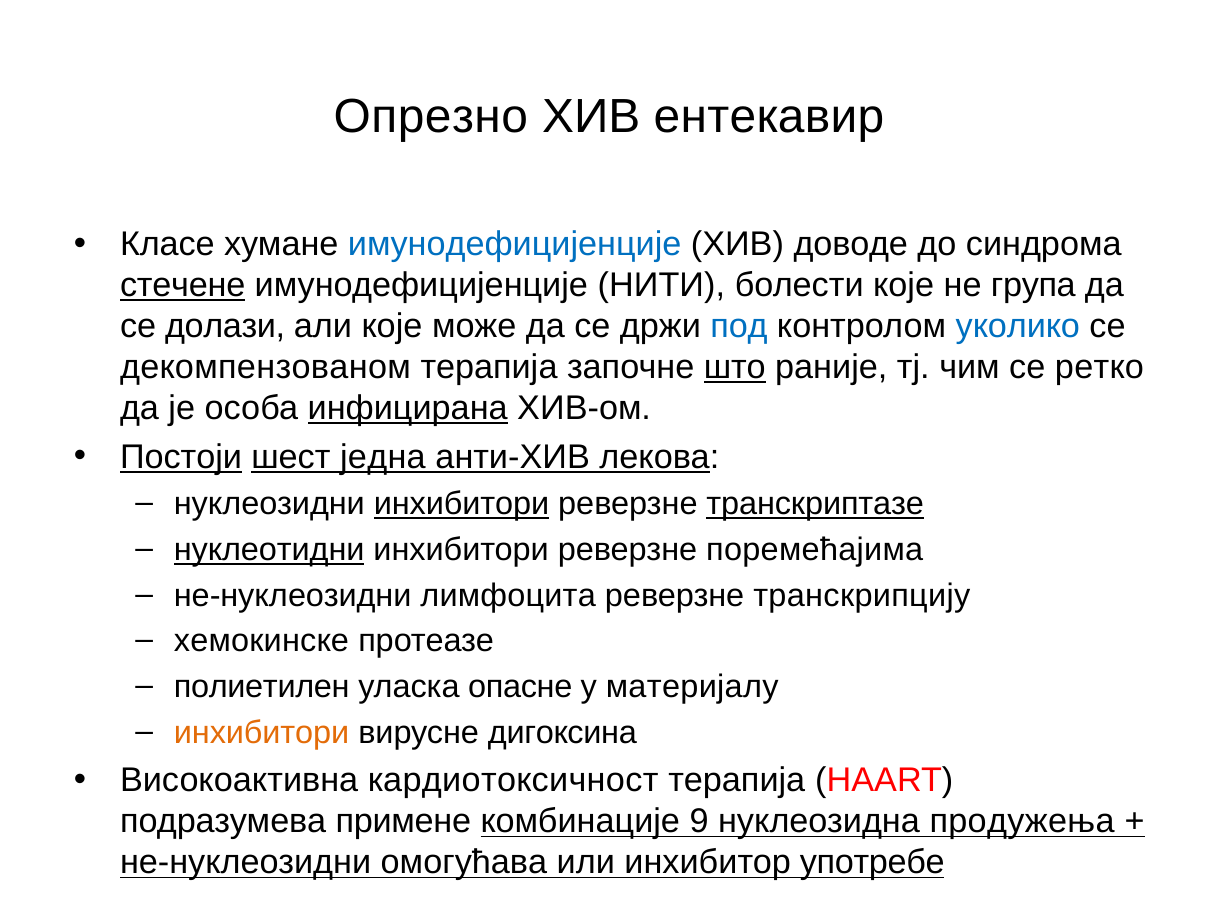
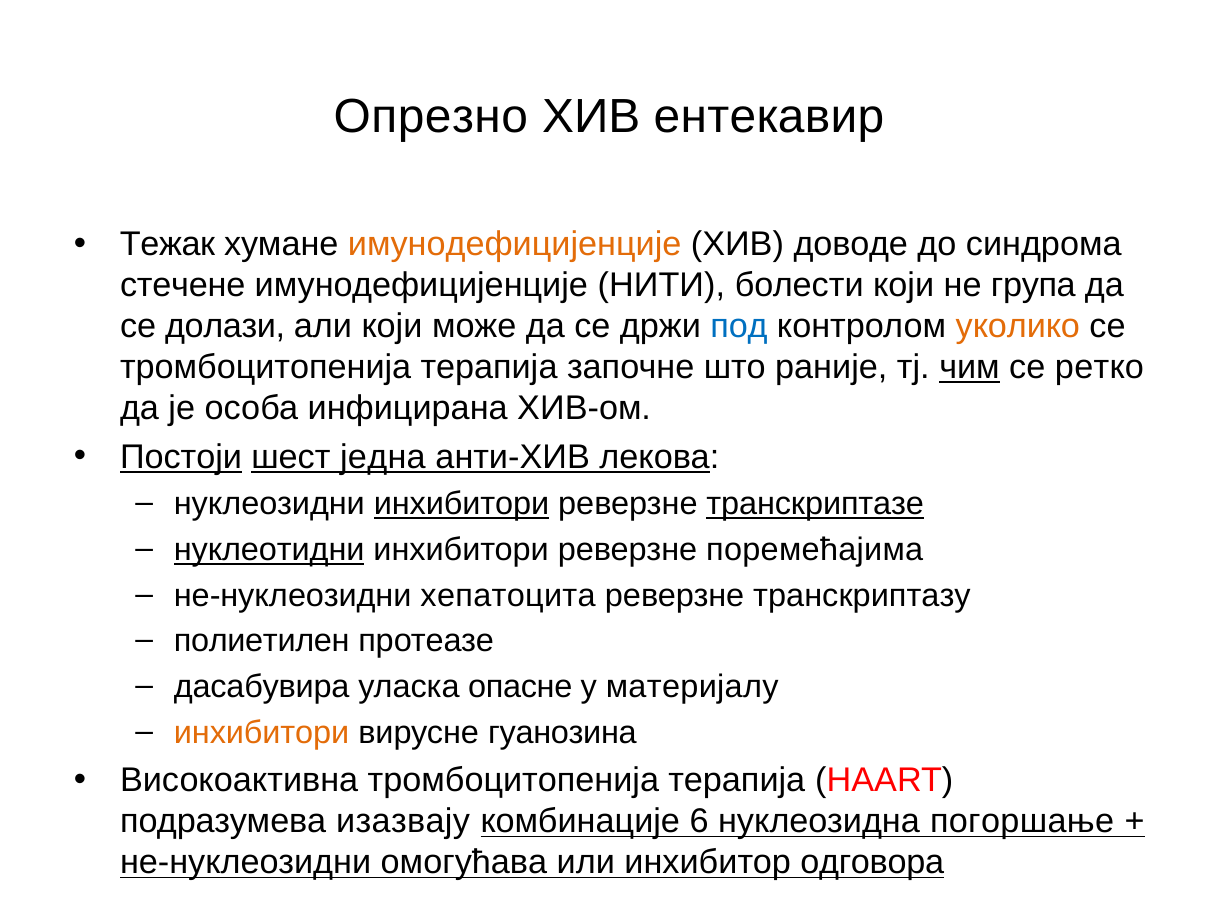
Класе: Класе -> Тежак (167, 245)
имунодефицијенције colour: blue -> orange (515, 245)
стечене underline: present -> none (183, 286)
болести које: које -> који (904, 286)
али које: које -> који (392, 327)
уколико colour: blue -> orange (1018, 327)
декомпензованом: декомпензованом -> тромбоцитопенија (266, 368)
што underline: present -> none (735, 368)
чим underline: none -> present (969, 368)
инфицирана underline: present -> none (408, 409)
лимфоцита: лимфоцита -> хепатоцитa (508, 596)
транскрипцију: транскрипцију -> транскриптазу (862, 596)
хемокинске: хемокинске -> полиетилен (262, 641)
полиетилен: полиетилен -> дасабувира (262, 687)
дигоксина: дигоксина -> гуанозина (562, 733)
Високоактивна кардиотоксичност: кардиотоксичност -> тромбоцитопенија (513, 781)
примене: примене -> изазвају (403, 822)
9: 9 -> 6 (699, 822)
продужења: продужења -> погоршање (1022, 822)
употребе: употребе -> одговора (872, 863)
